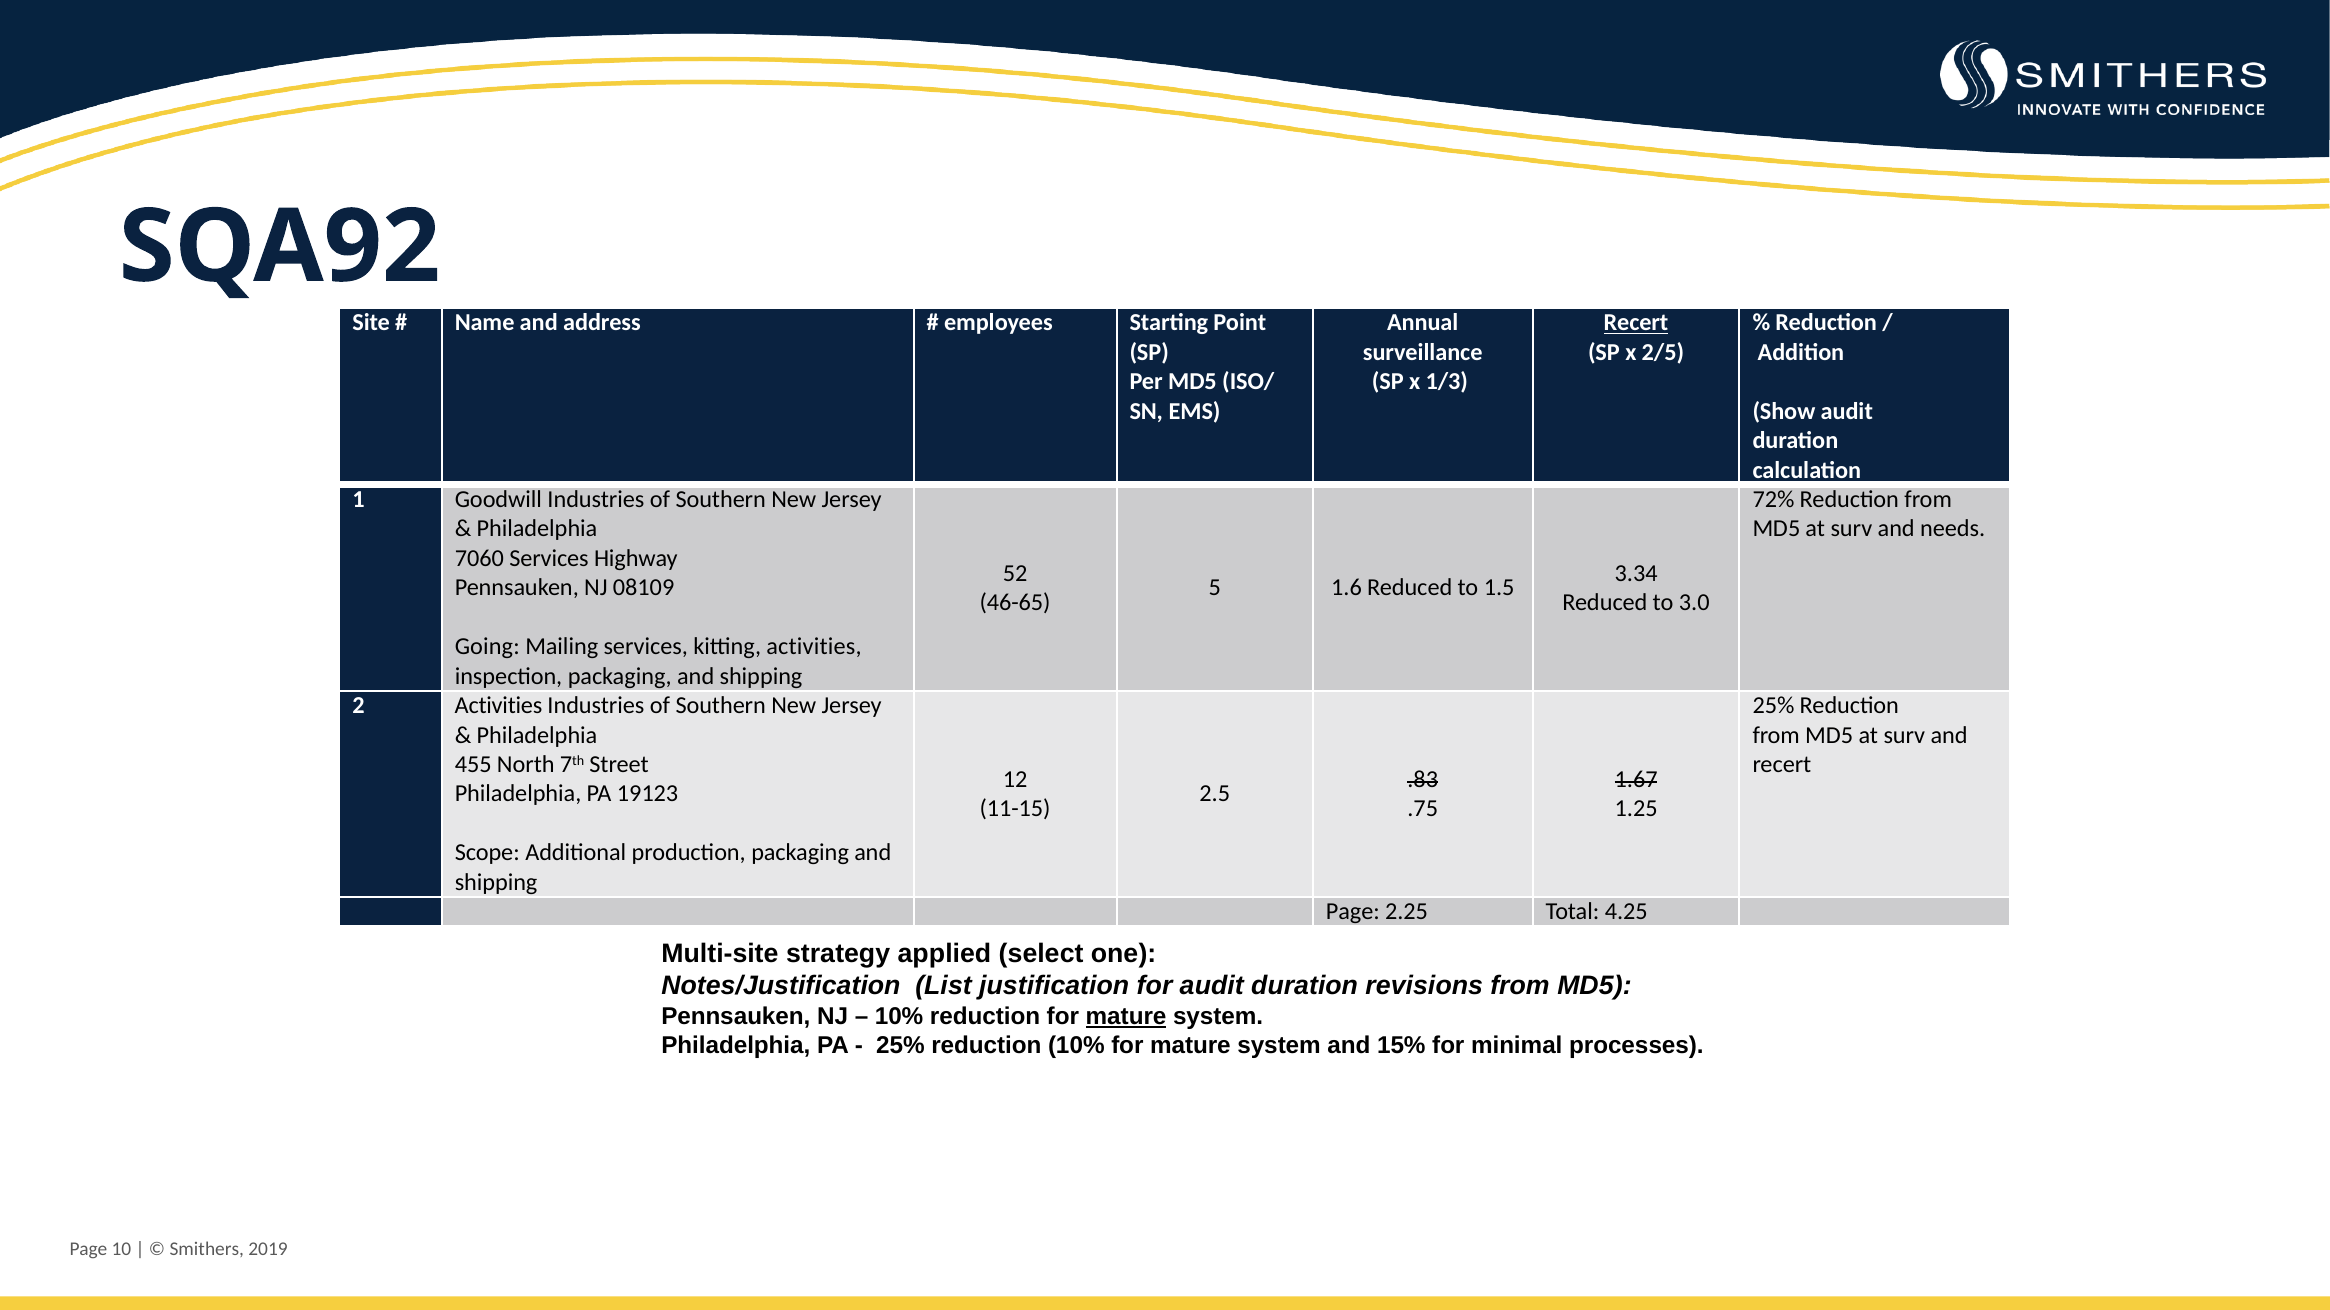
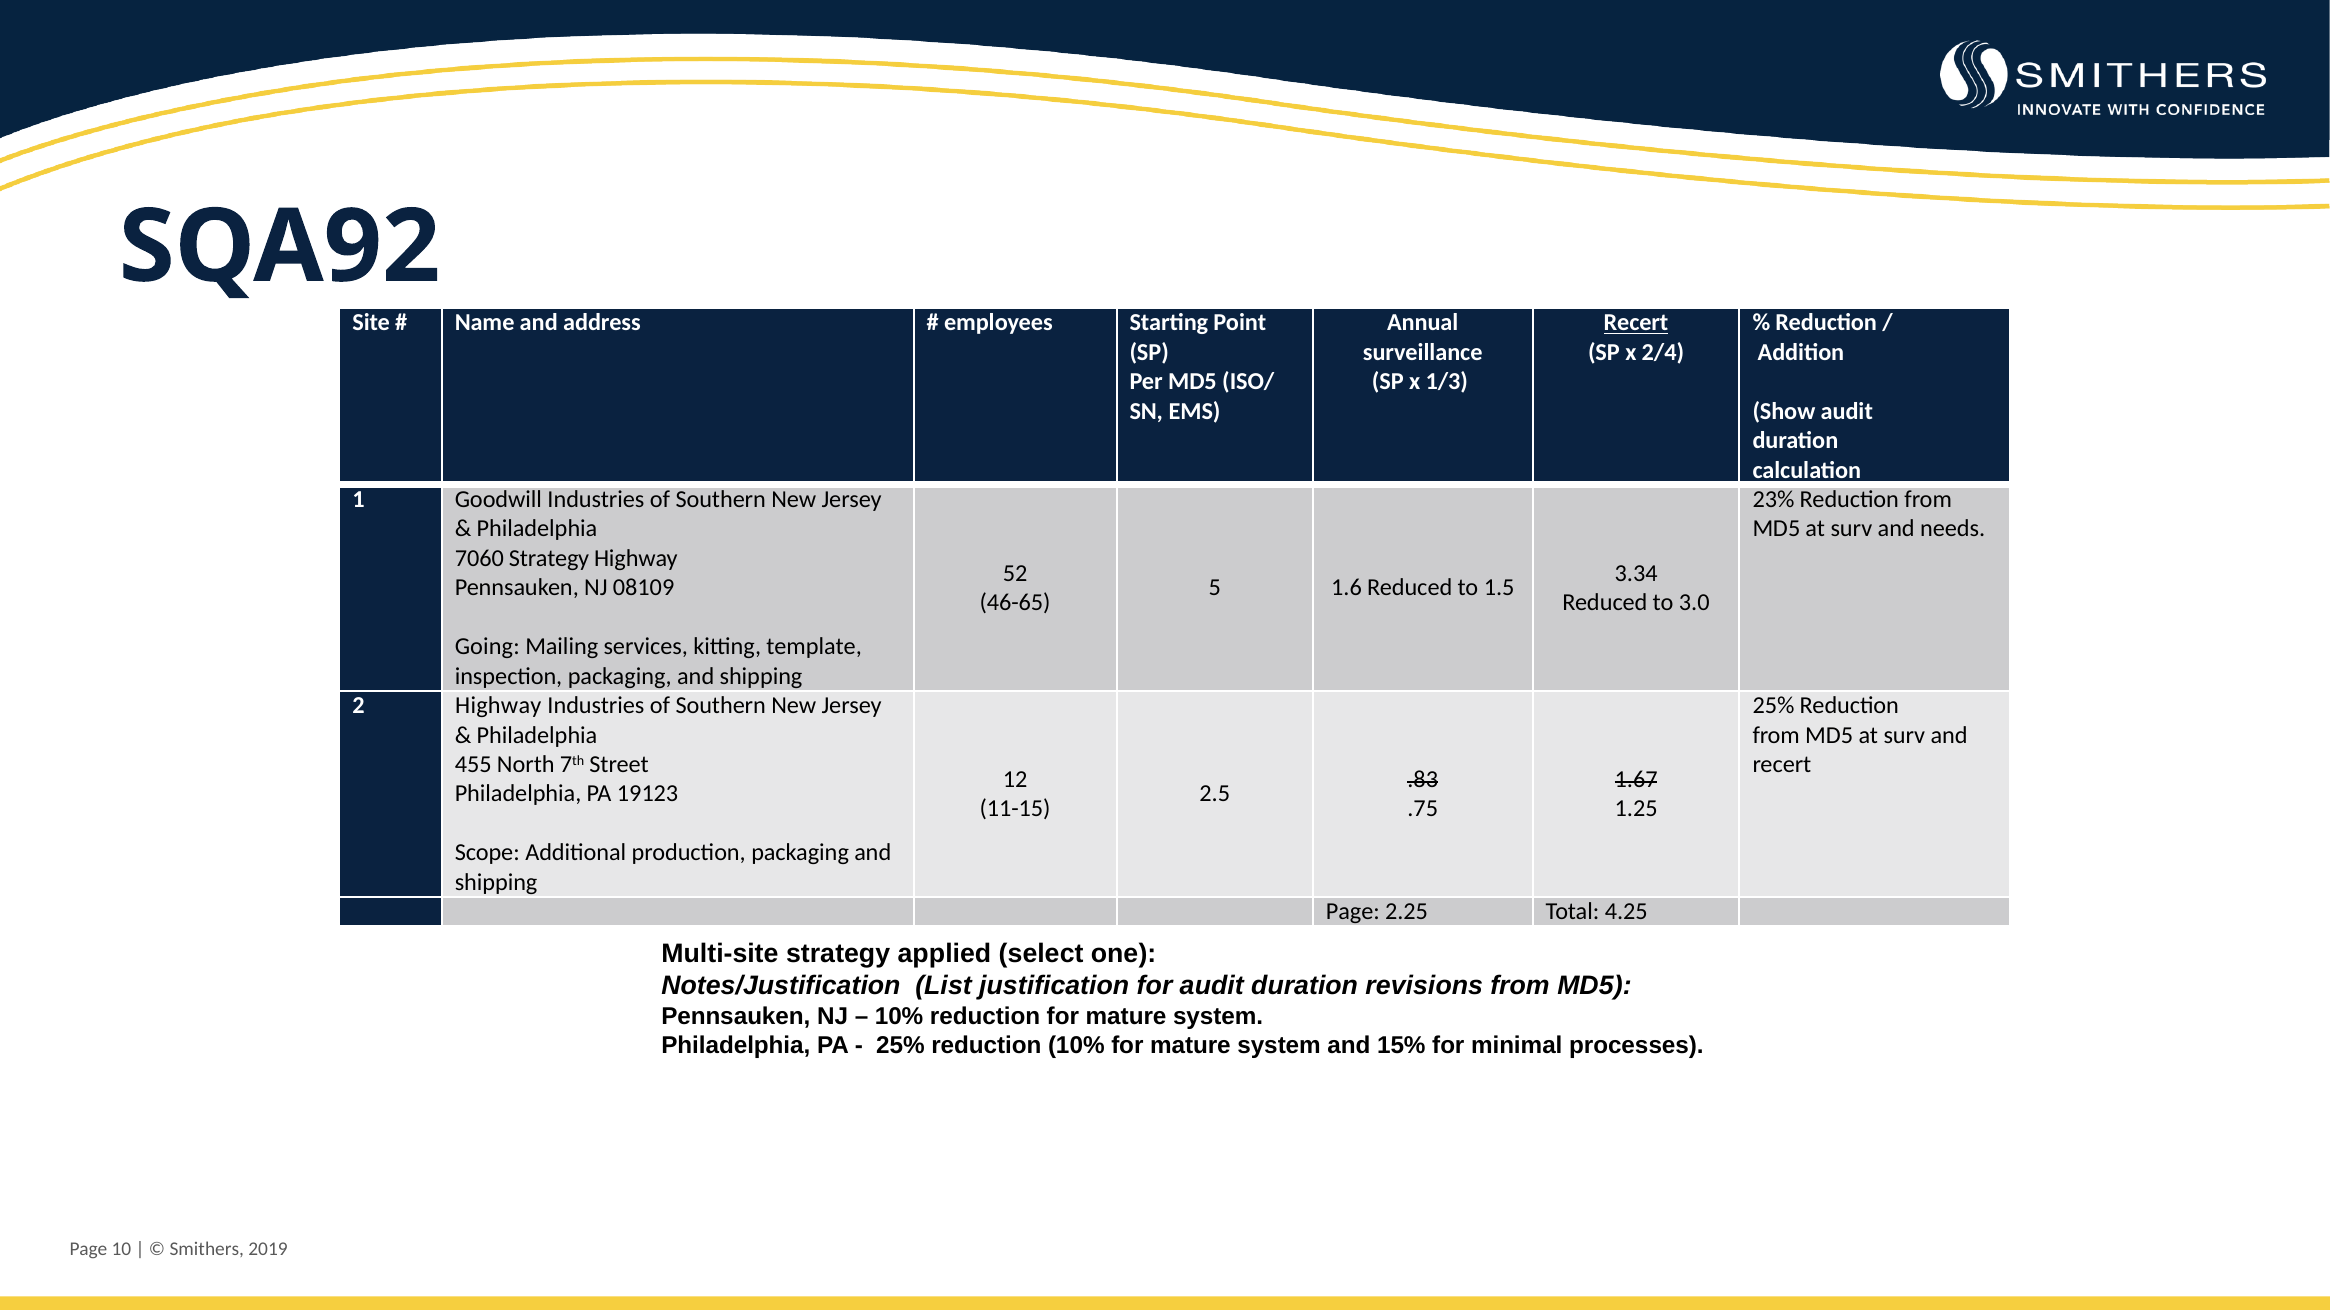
2/5: 2/5 -> 2/4 (1663, 352)
72%: 72% -> 23% (1773, 500)
7060 Services: Services -> Strategy (549, 559)
kitting activities: activities -> template (814, 647)
2 Activities: Activities -> Highway (498, 706)
mature underline: present -> none (1126, 1017)
